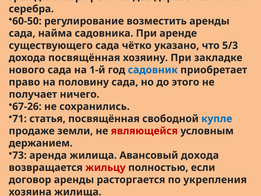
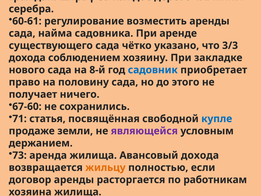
60-50: 60-50 -> 60-61 (27, 21)
5/3: 5/3 -> 3/3 (230, 45)
дохода посвящённая: посвящённая -> соблюдением (84, 58)
1-й: 1-й -> 8-й (97, 70)
67-26: 67-26 -> 67-60 (27, 106)
являющейся colour: red -> purple (144, 131)
жильцу colour: red -> orange (105, 167)
укрепления: укрепления -> работникам (215, 180)
